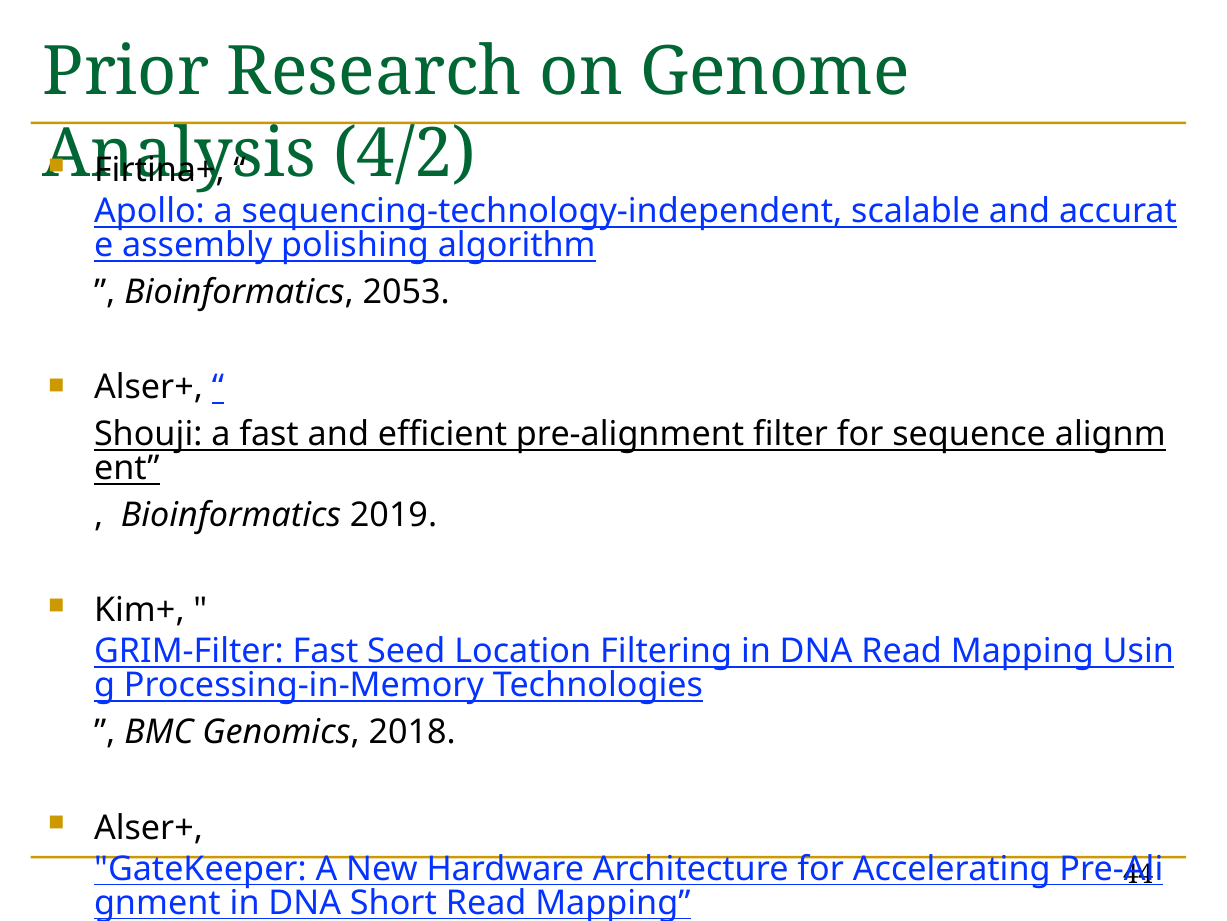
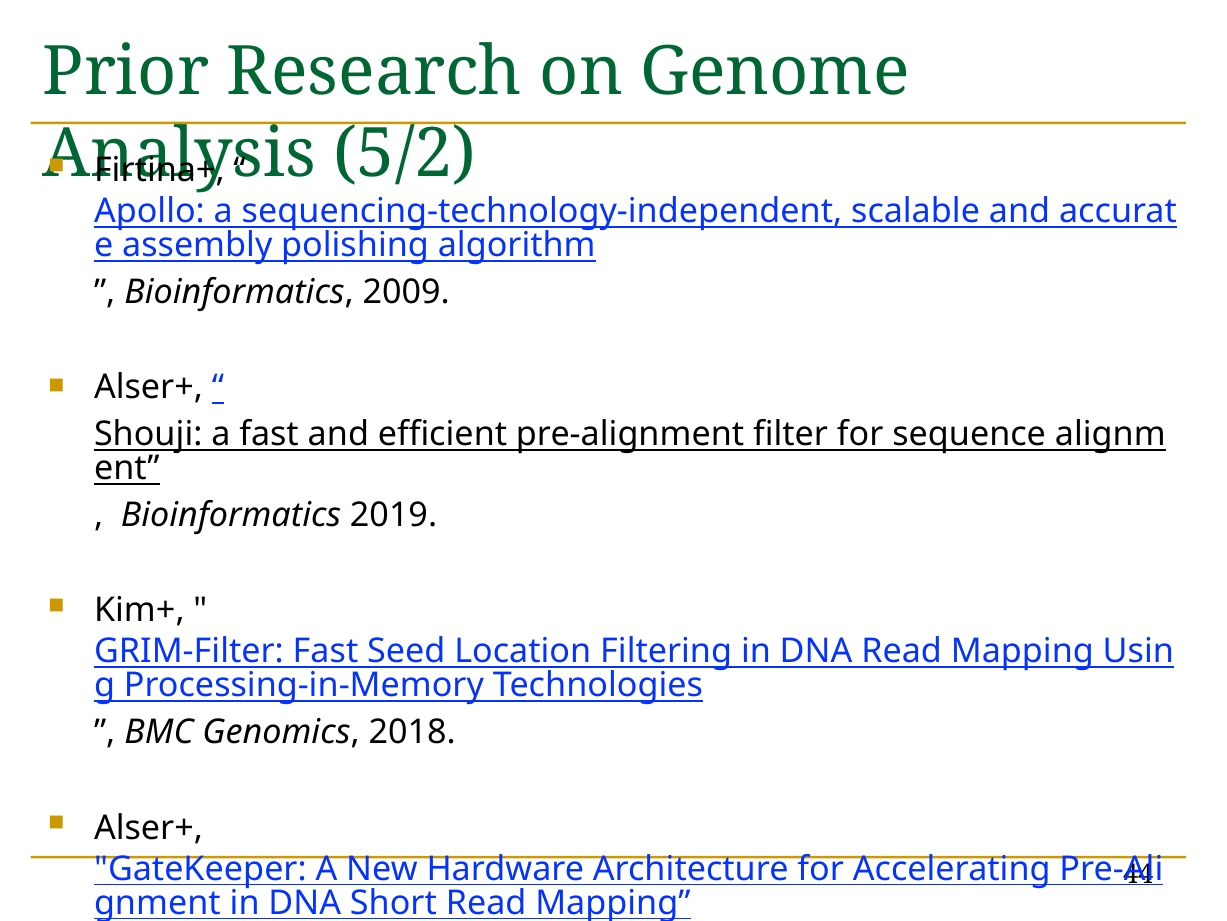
4/2: 4/2 -> 5/2 (405, 154)
2053: 2053 -> 2009 (406, 292)
